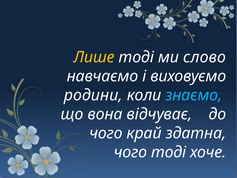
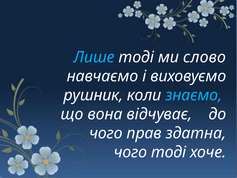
Лише colour: yellow -> light blue (94, 57)
родини: родини -> рушник (93, 95)
край: край -> прав (144, 133)
